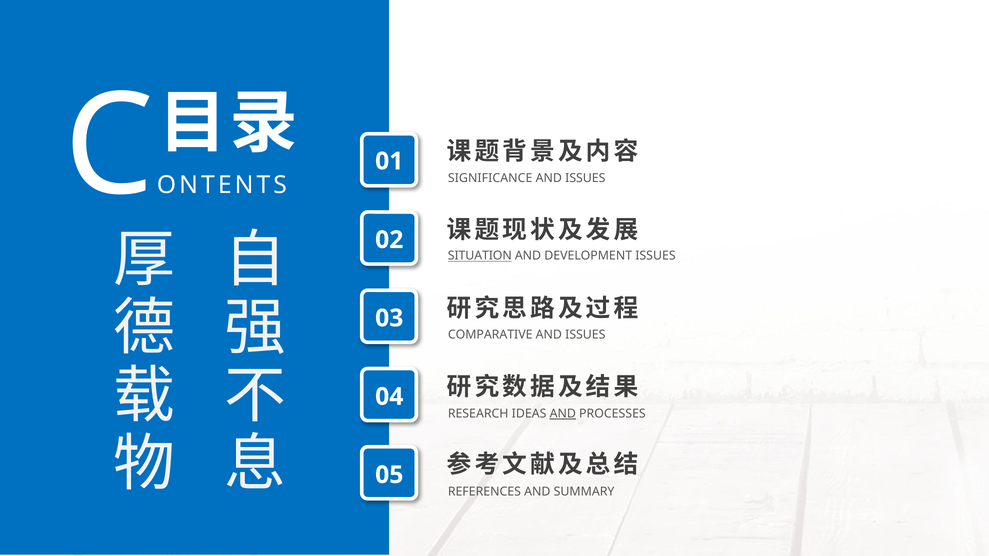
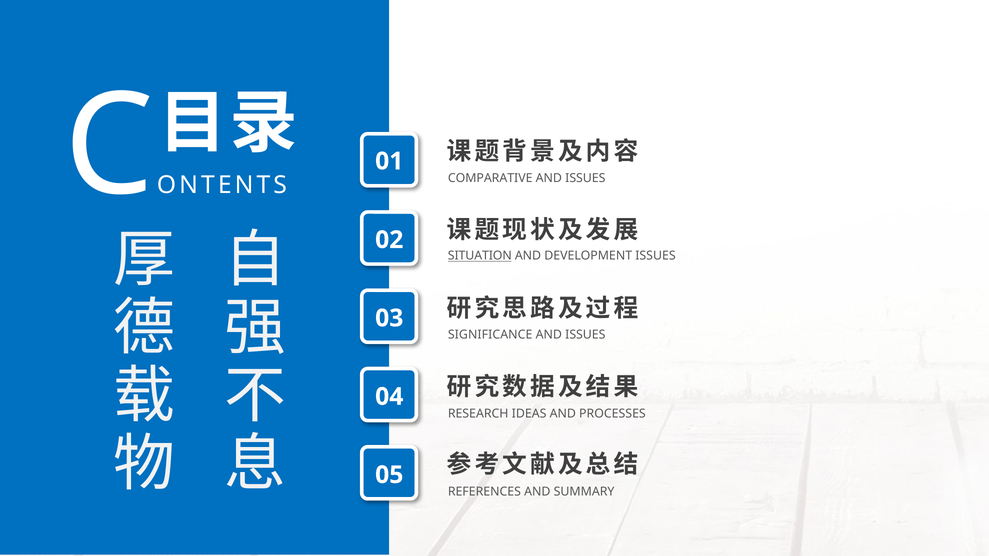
SIGNIFICANCE: SIGNIFICANCE -> COMPARATIVE (490, 178)
COMPARATIVE: COMPARATIVE -> SIGNIFICANCE (490, 335)
AND underline: present -> none (563, 414)
